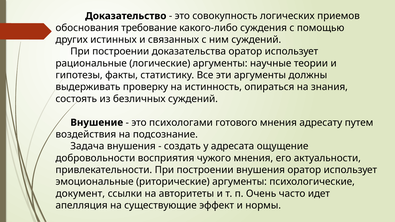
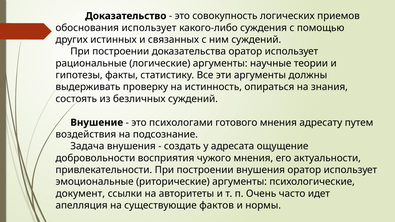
обоснования требование: требование -> использует (149, 28)
эффект: эффект -> фактов (217, 206)
